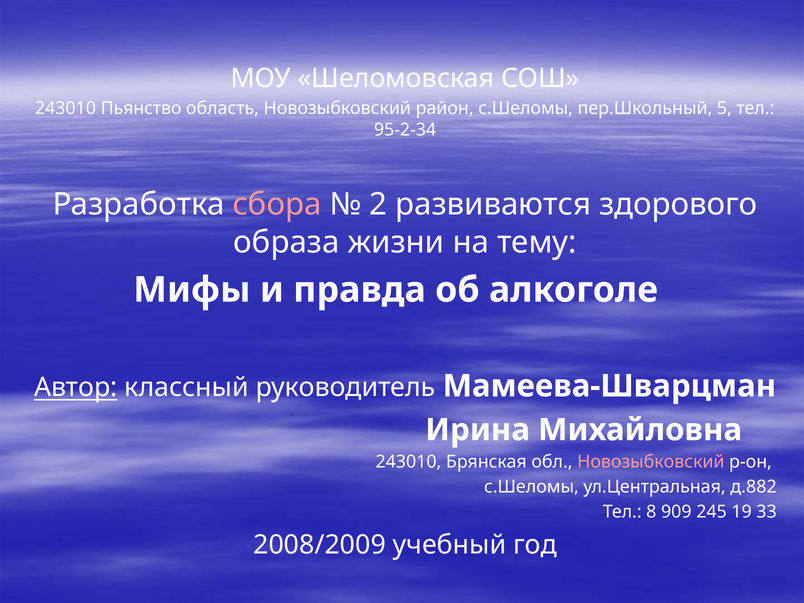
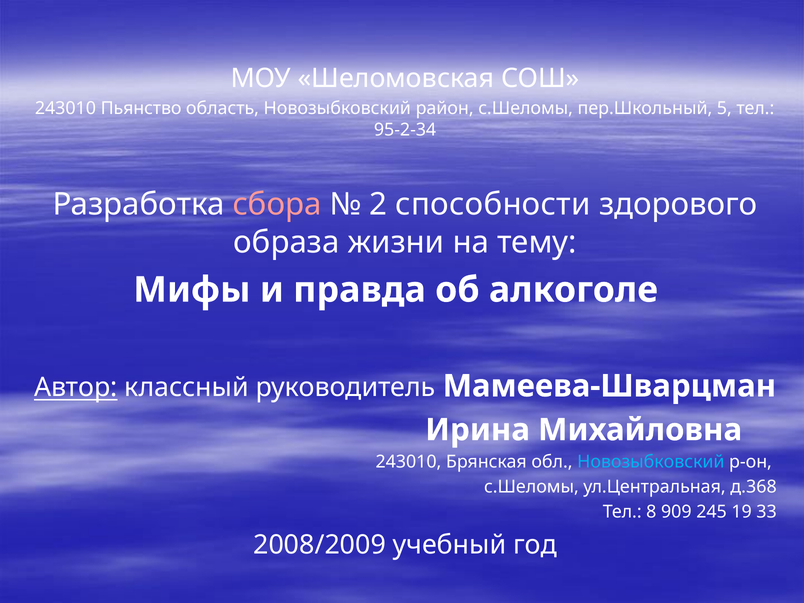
развиваются: развиваются -> способности (493, 205)
Новозыбковский colour: pink -> light blue (651, 462)
д.882: д.882 -> д.368 (754, 487)
